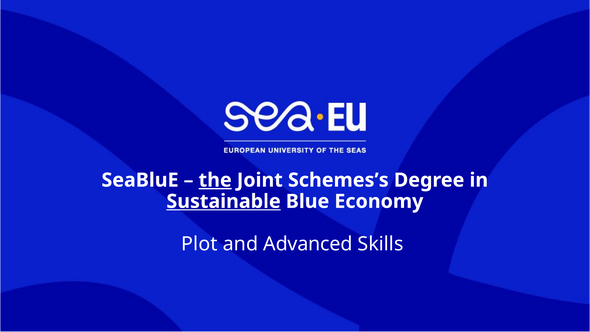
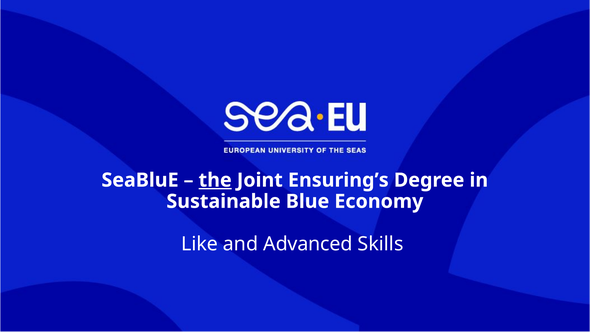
Schemes’s: Schemes’s -> Ensuring’s (338, 180)
Sustainable underline: present -> none (224, 201)
Plot: Plot -> Like (200, 244)
